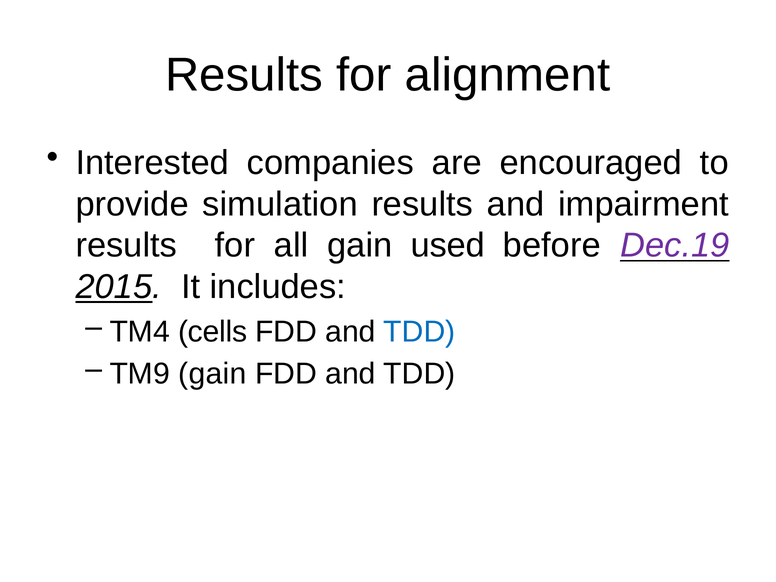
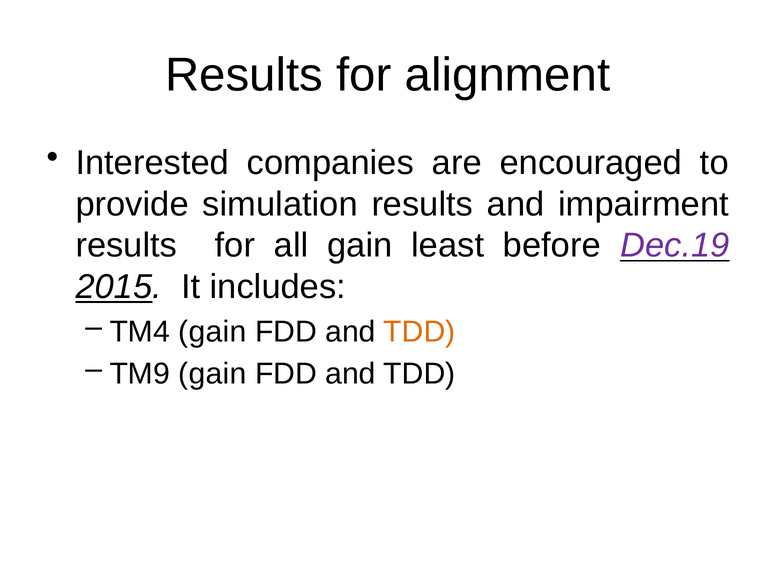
used: used -> least (448, 246)
TM4 cells: cells -> gain (212, 332)
TDD colour: blue -> orange (419, 332)
